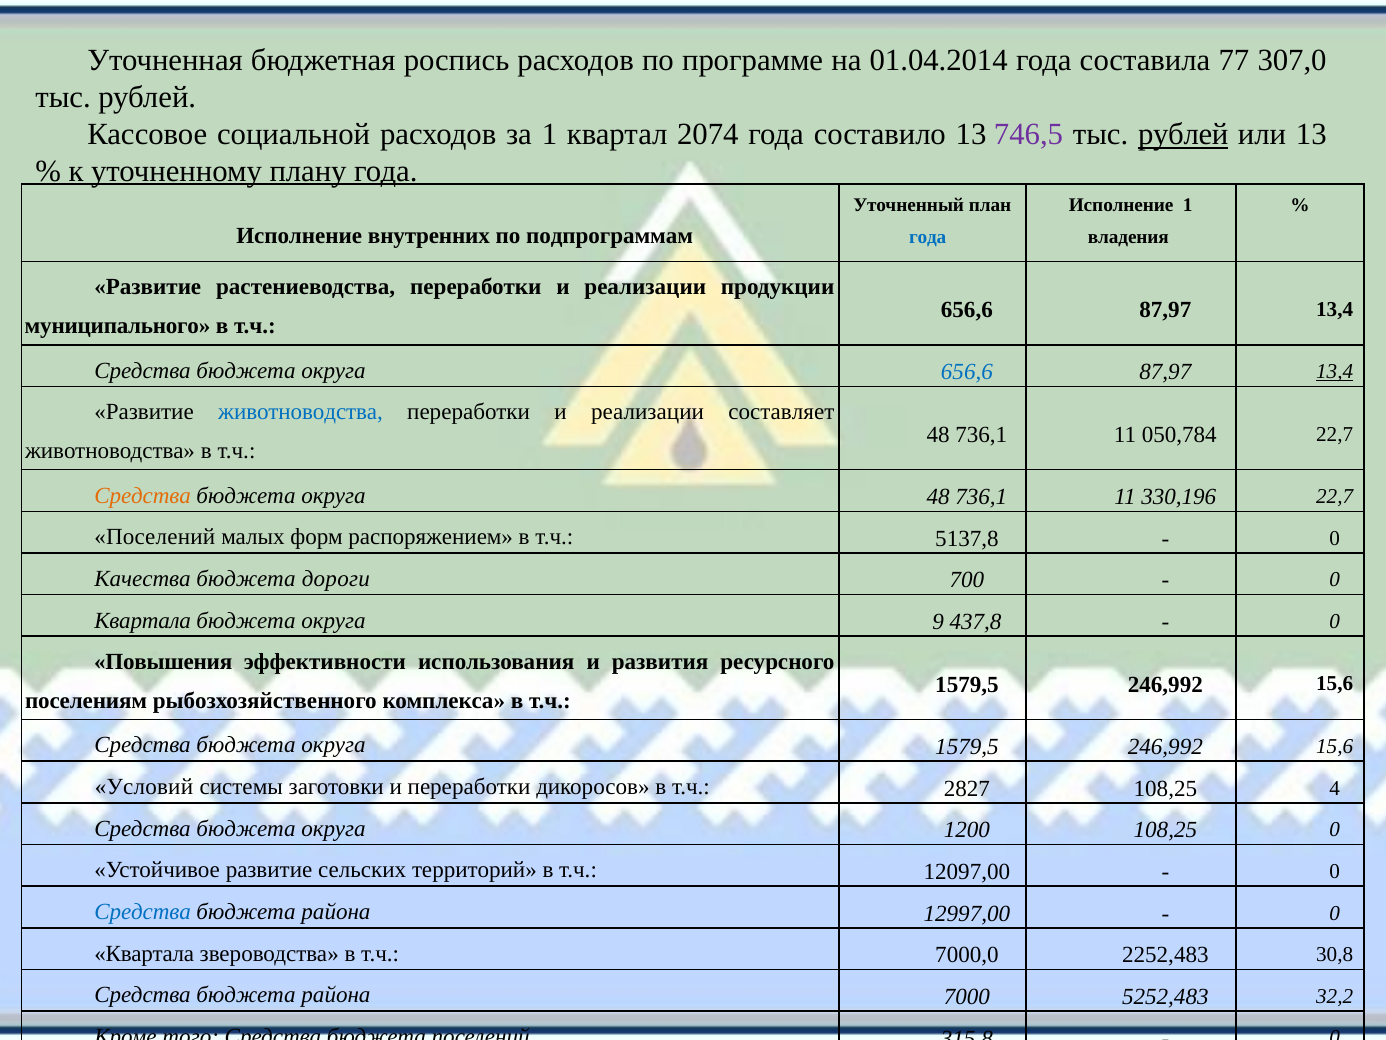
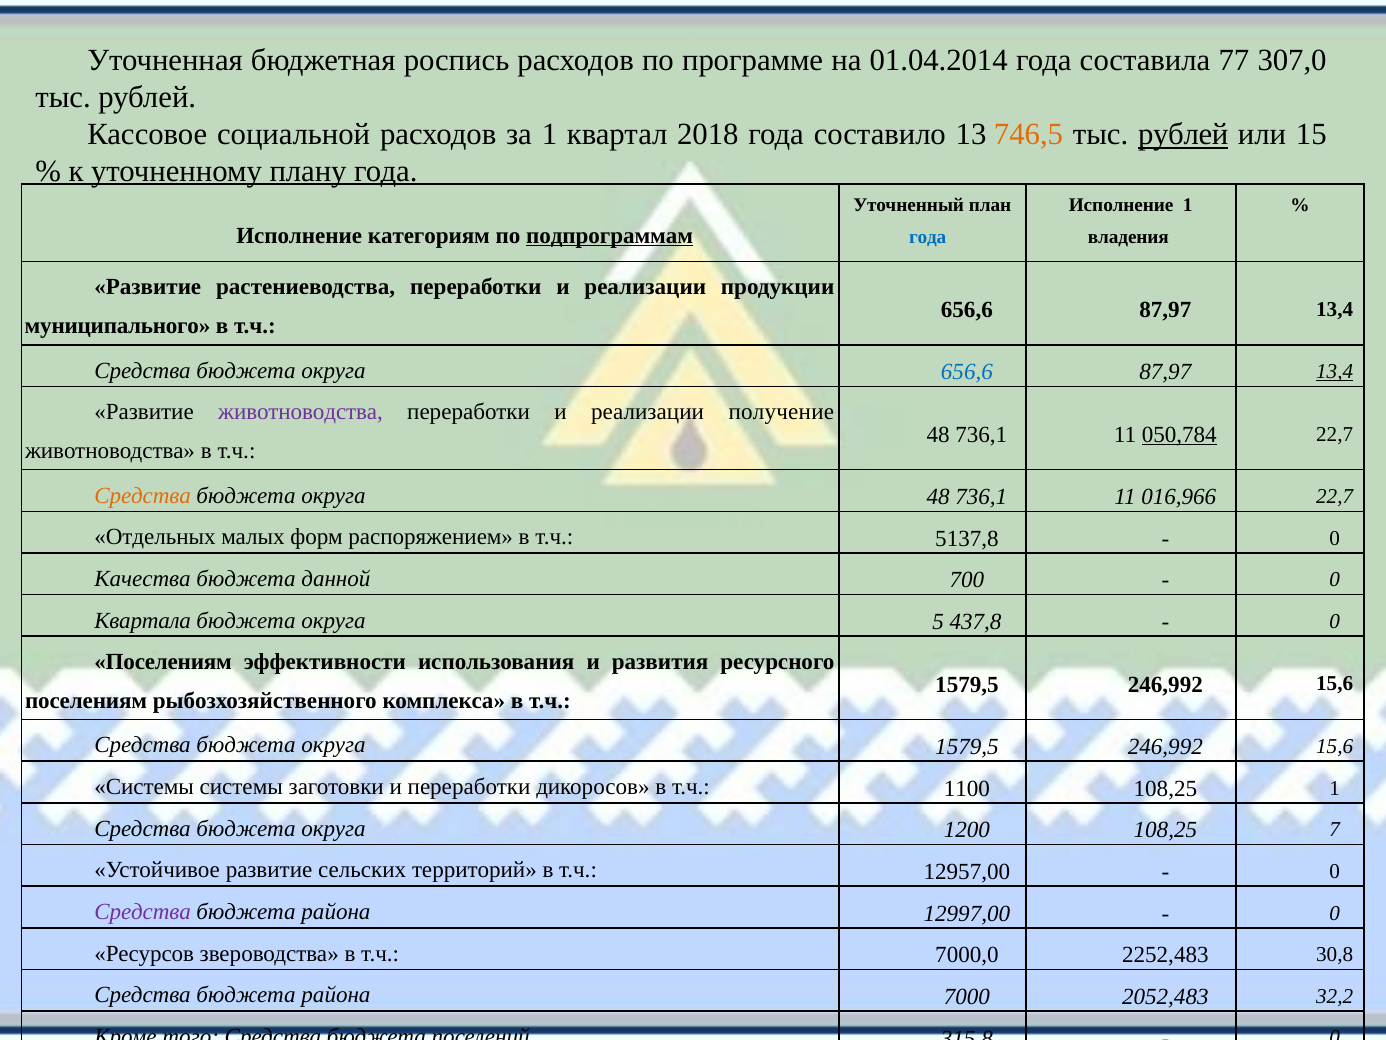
2074: 2074 -> 2018 (708, 135)
746,5 colour: purple -> orange (1029, 135)
или 13: 13 -> 15 (1311, 135)
внутренних: внутренних -> категориям (429, 235)
подпрограммам underline: none -> present (610, 235)
животноводства colour: blue -> purple (300, 412)
составляет: составляет -> получение (781, 412)
050,784 underline: none -> present (1179, 434)
330,196: 330,196 -> 016,966 (1179, 497)
Поселений: Поселений -> Отдельных (155, 537)
дороги: дороги -> данной (336, 578)
9: 9 -> 5 (938, 622)
Повышения: Повышения -> Поселениям (163, 662)
Условий: Условий -> Системы (144, 787)
2827: 2827 -> 1100 (967, 788)
108,25 4: 4 -> 1 (1335, 788)
108,25 0: 0 -> 7 (1335, 829)
12097,00: 12097,00 -> 12957,00 (967, 871)
Средства colour: blue -> purple (143, 912)
Квартала: Квартала -> Ресурсов (144, 953)
5252,483: 5252,483 -> 2052,483 (1165, 996)
